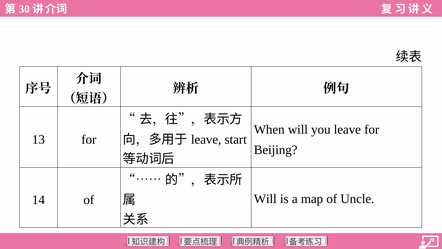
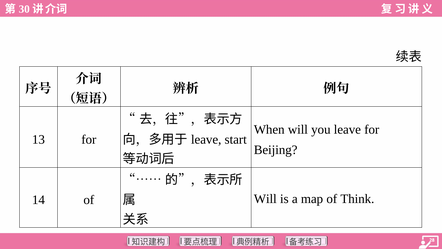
Uncle: Uncle -> Think (357, 199)
